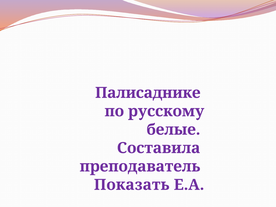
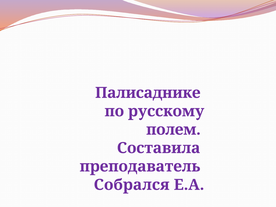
белые: белые -> полем (173, 130)
Показать: Показать -> Собрался (132, 185)
